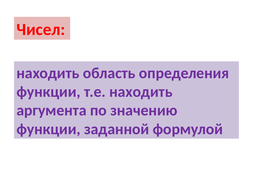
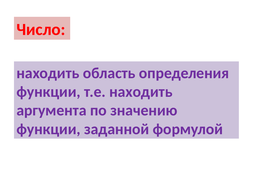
Чисел: Чисел -> Число (41, 29)
